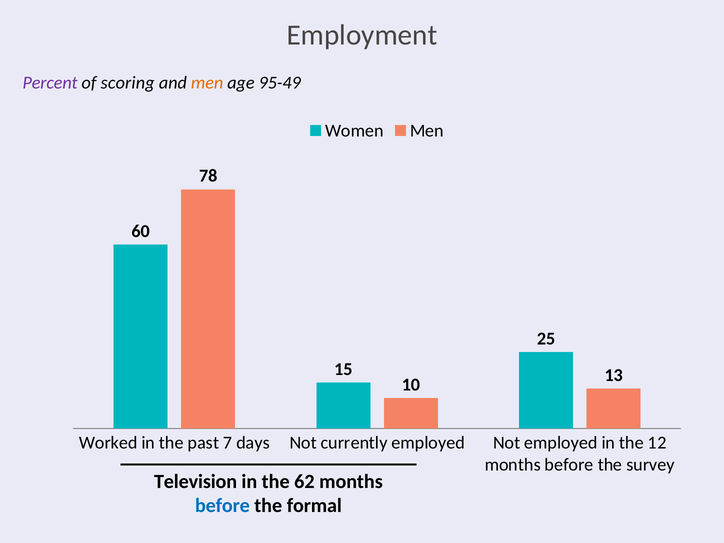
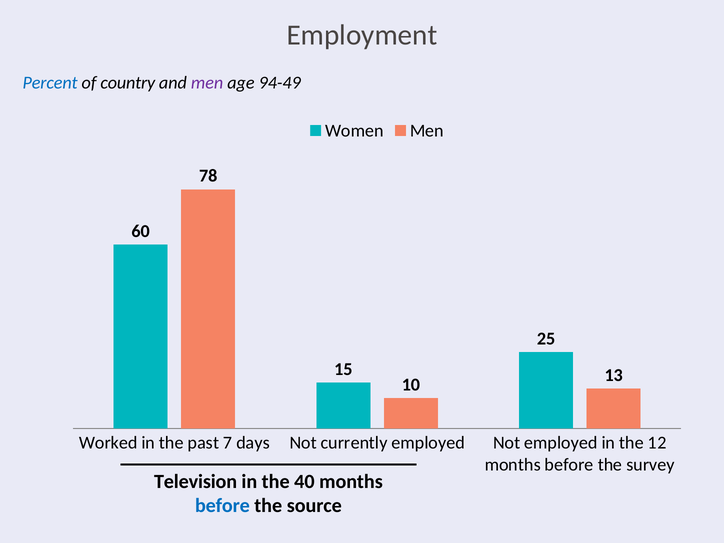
Percent colour: purple -> blue (50, 83)
scoring: scoring -> country (128, 83)
men colour: orange -> purple (207, 83)
95-49: 95-49 -> 94-49 (280, 83)
62: 62 -> 40 (304, 482)
formal: formal -> source (314, 506)
